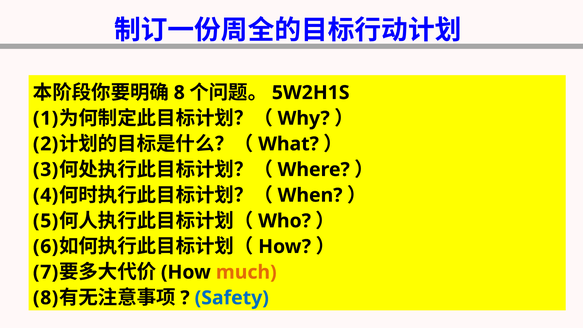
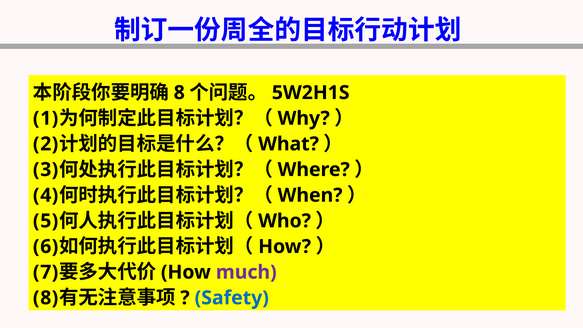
much colour: orange -> purple (246, 272)
